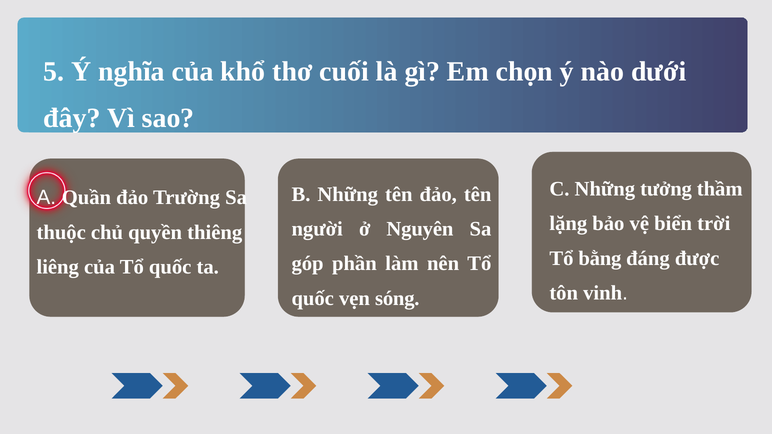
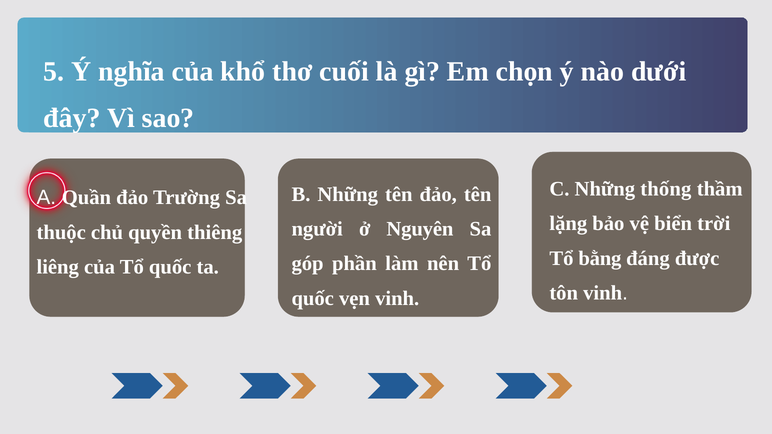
tưởng: tưởng -> thống (666, 189)
vẹn sóng: sóng -> vinh (397, 299)
